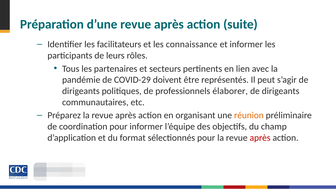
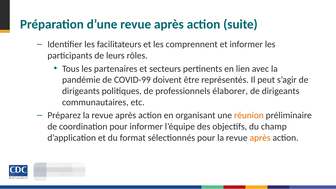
connaissance: connaissance -> comprennent (192, 44)
COVID-29: COVID-29 -> COVID-99 (132, 80)
après colour: red -> orange (260, 138)
